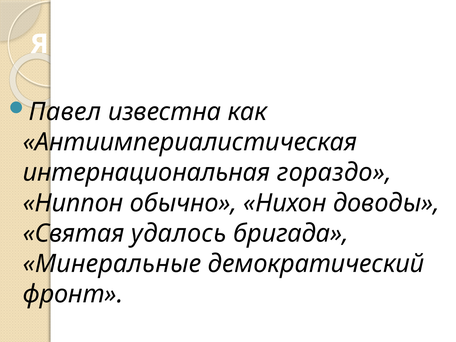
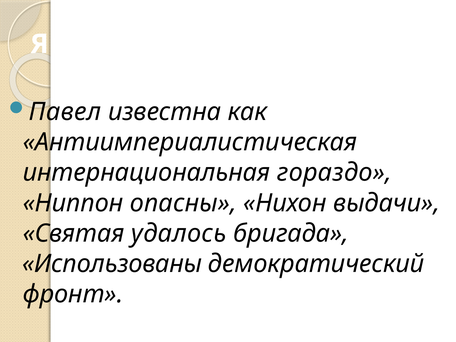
обычно: обычно -> опасны (183, 203)
доводы: доводы -> выдачи (386, 203)
Минеральные: Минеральные -> Использованы (112, 264)
